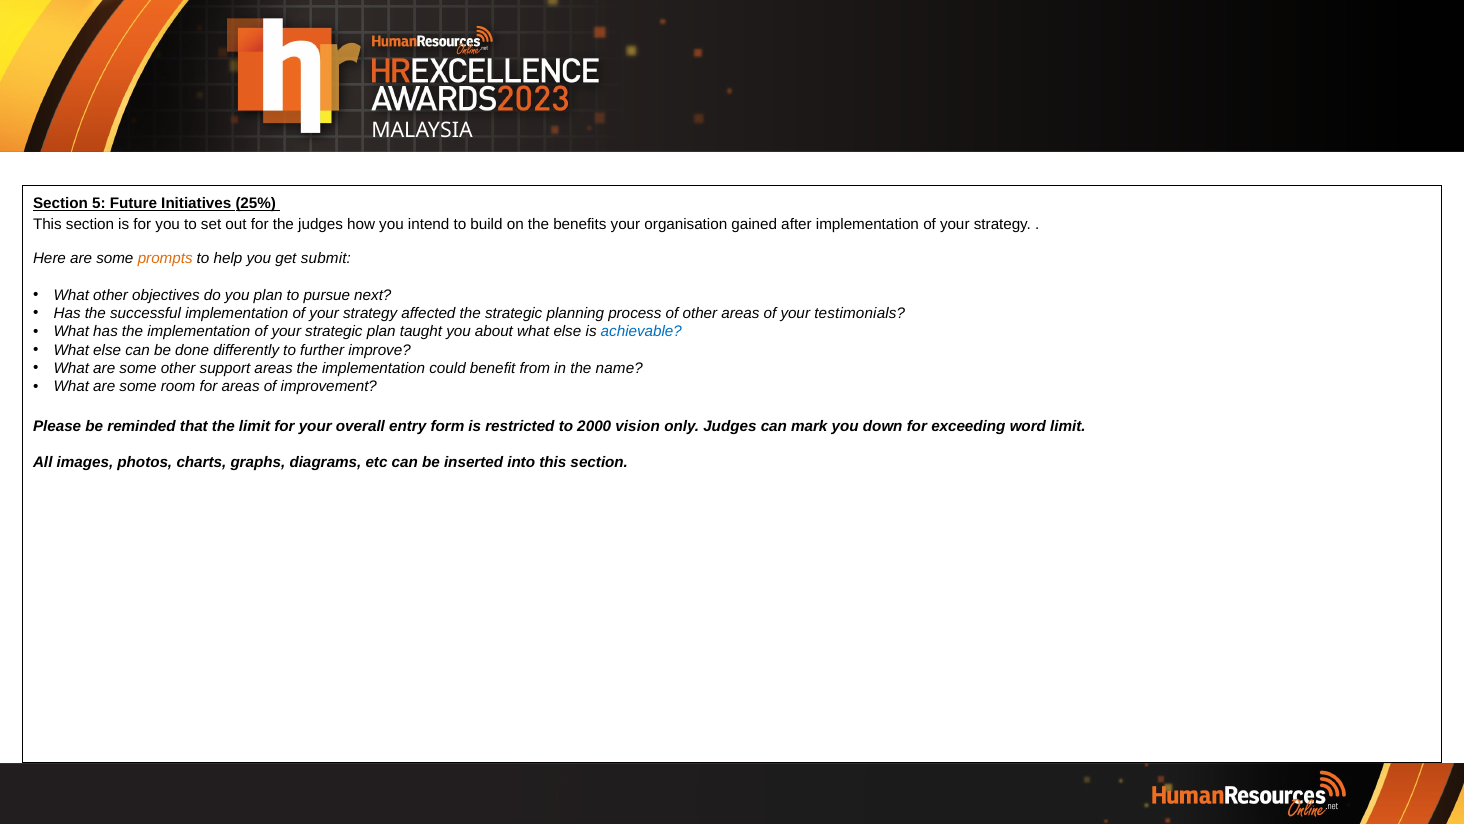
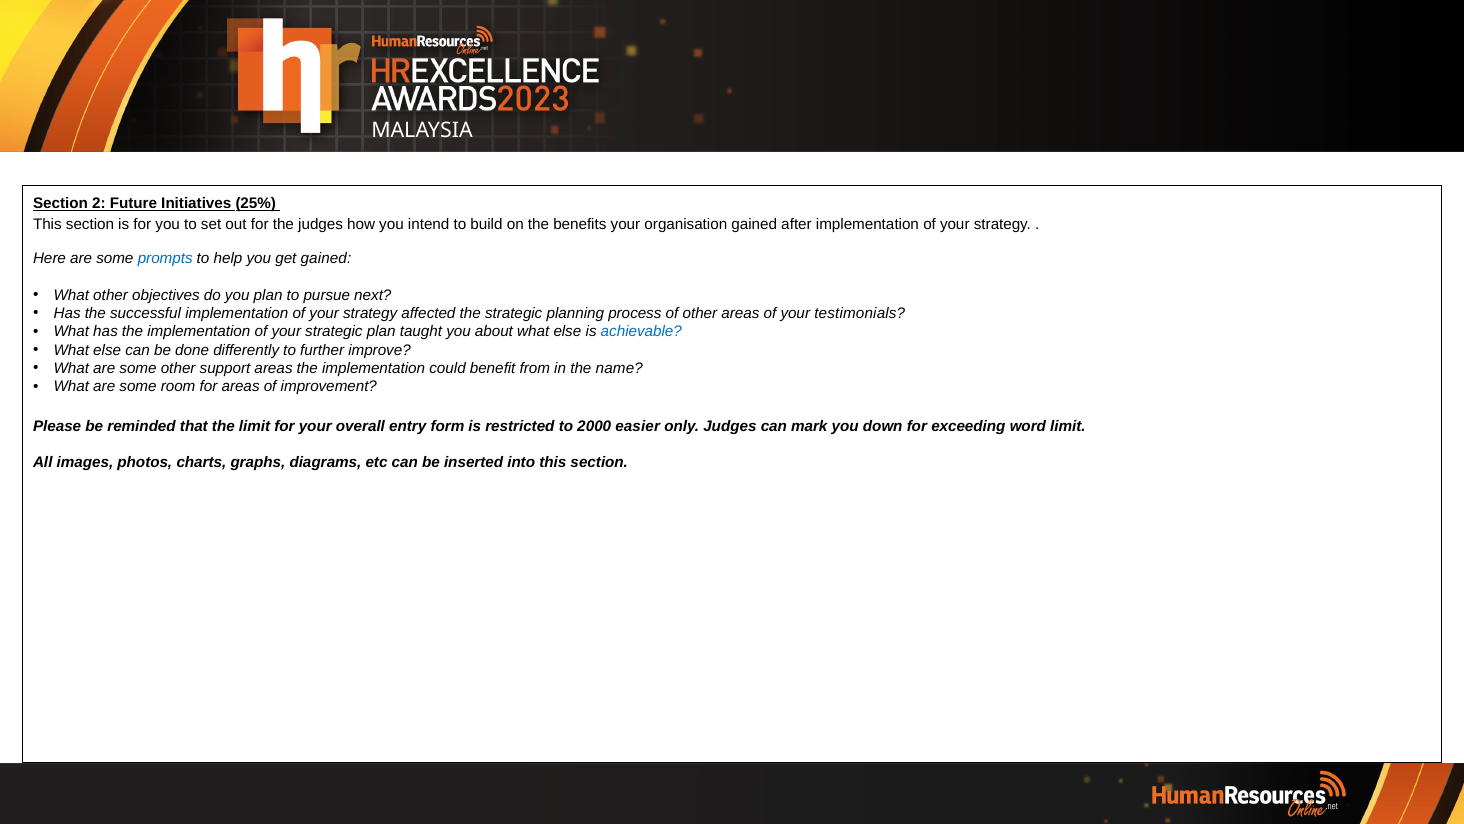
5: 5 -> 2 (99, 204)
prompts colour: orange -> blue (165, 258)
get submit: submit -> gained (326, 258)
vision: vision -> easier (638, 426)
